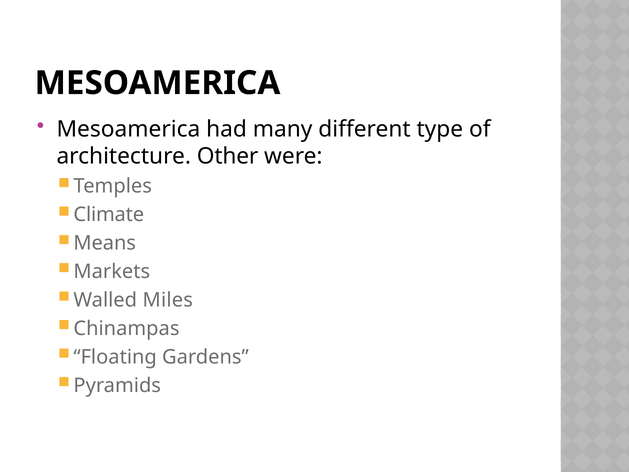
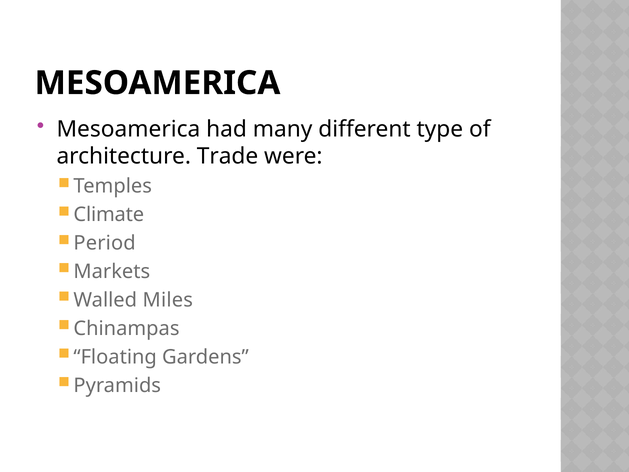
Other: Other -> Trade (228, 156)
Means: Means -> Period (105, 243)
